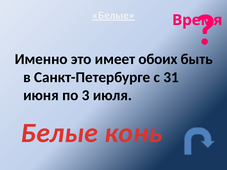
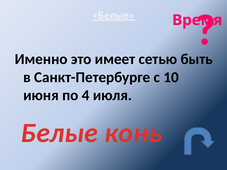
обоих: обоих -> сетью (158, 59)
31: 31 -> 10 (171, 77)
3: 3 -> 4 (86, 95)
